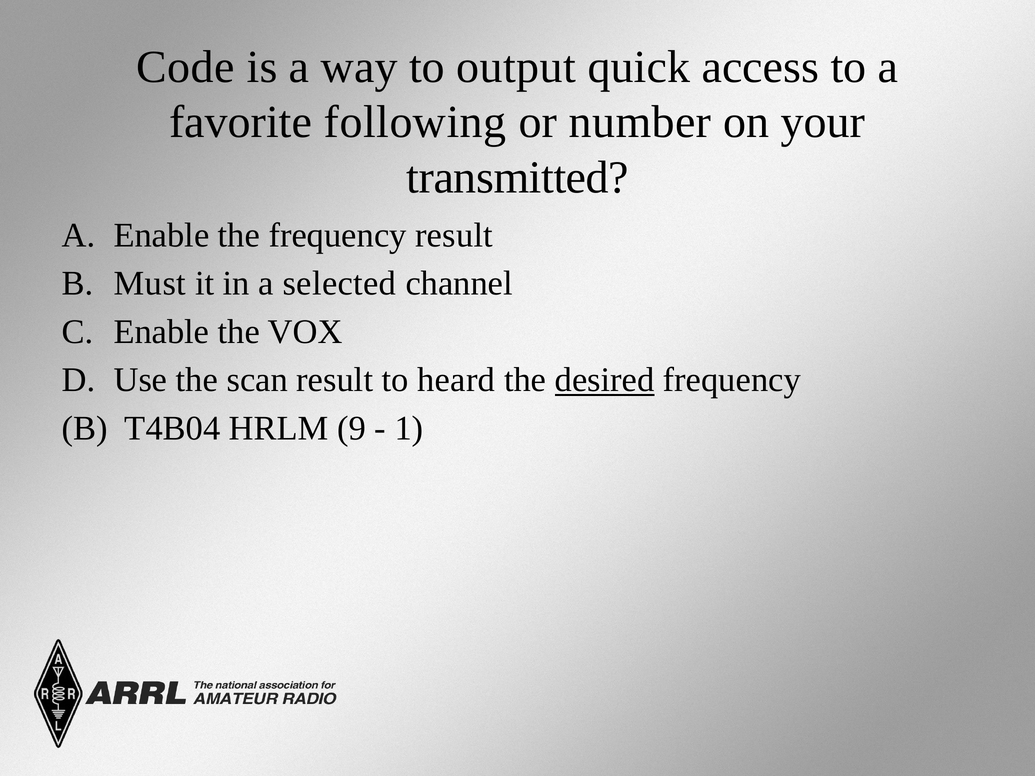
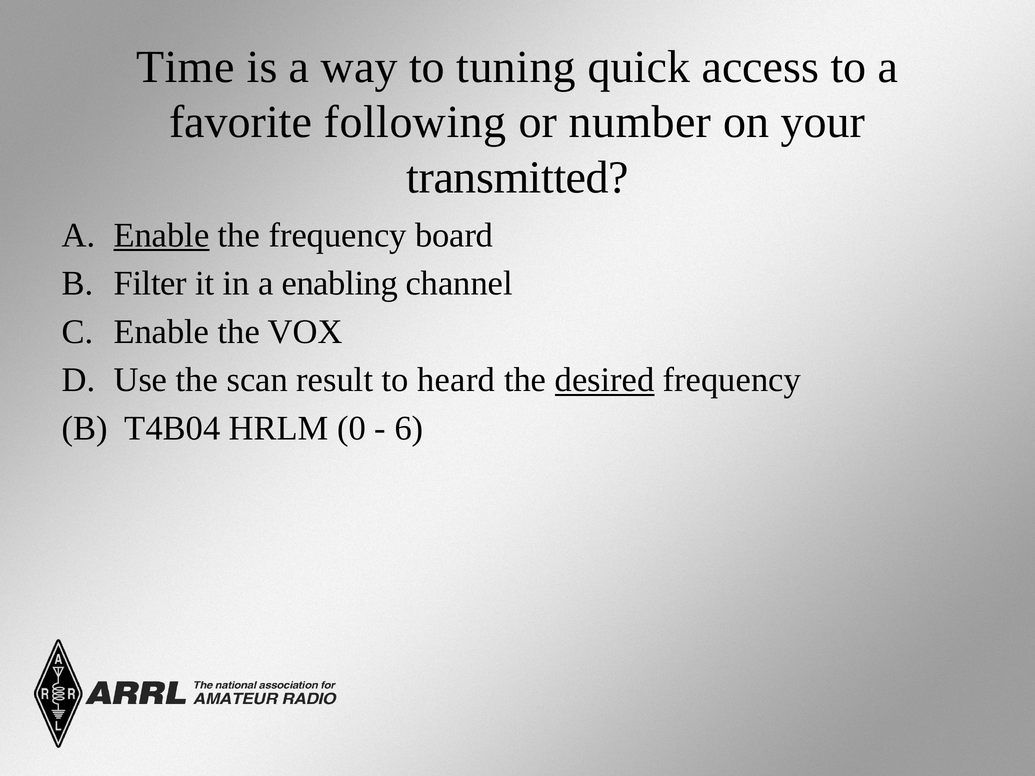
Code: Code -> Time (185, 67)
output: output -> tuning (516, 67)
Enable underline: none -> present (161, 235)
frequency result: result -> board (454, 235)
Must: Must -> Filter (150, 284)
selected: selected -> enabling (340, 284)
9: 9 -> 0 (352, 428)
1: 1 -> 6 (409, 428)
